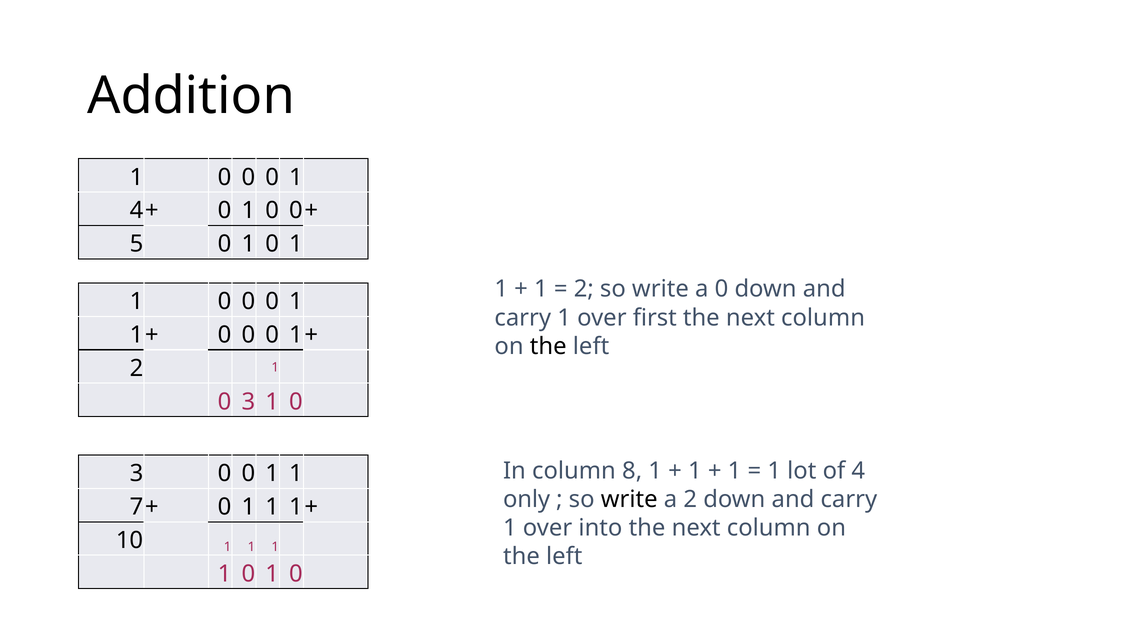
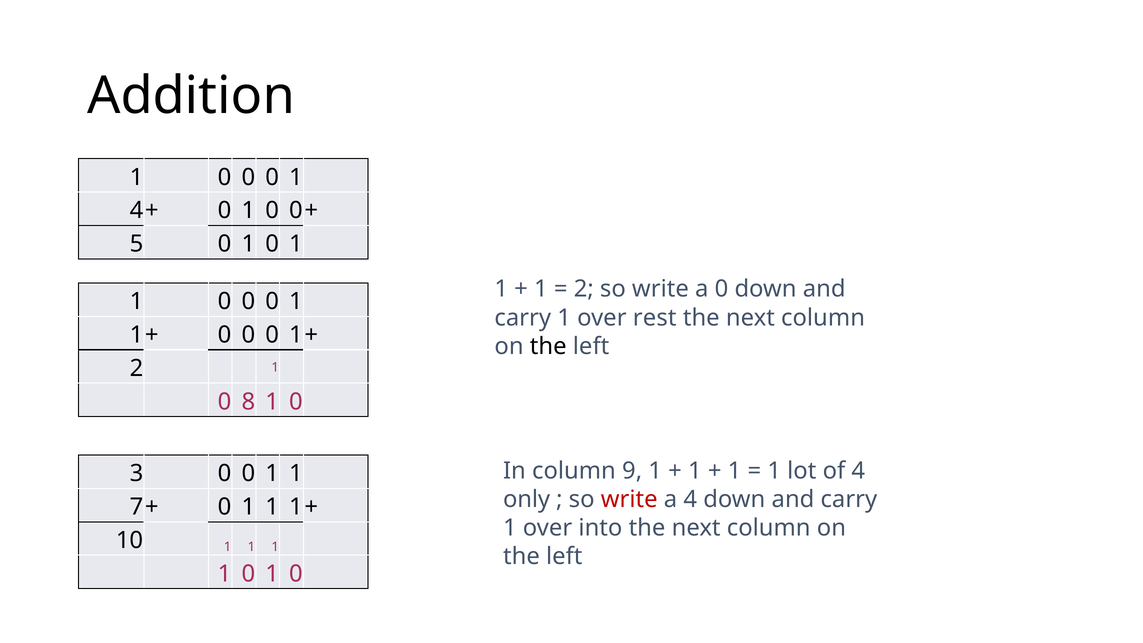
first: first -> rest (655, 318)
3: 3 -> 8 (248, 402)
8: 8 -> 9 (632, 471)
write colour: black -> red (629, 499)
a 2: 2 -> 4 (690, 499)
